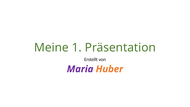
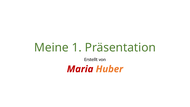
Maria colour: purple -> red (80, 69)
